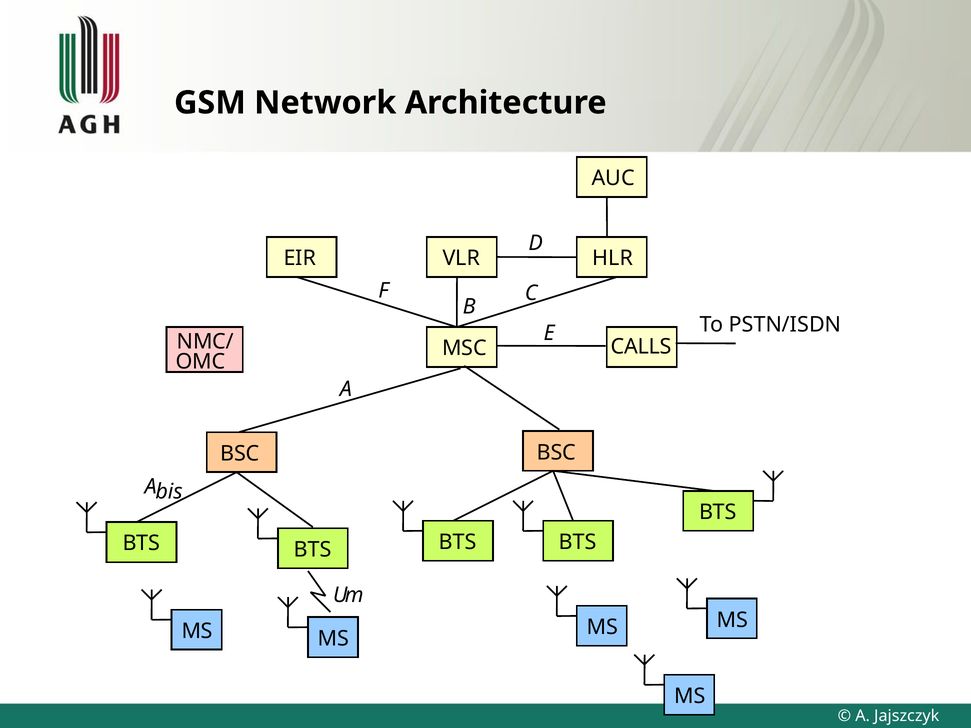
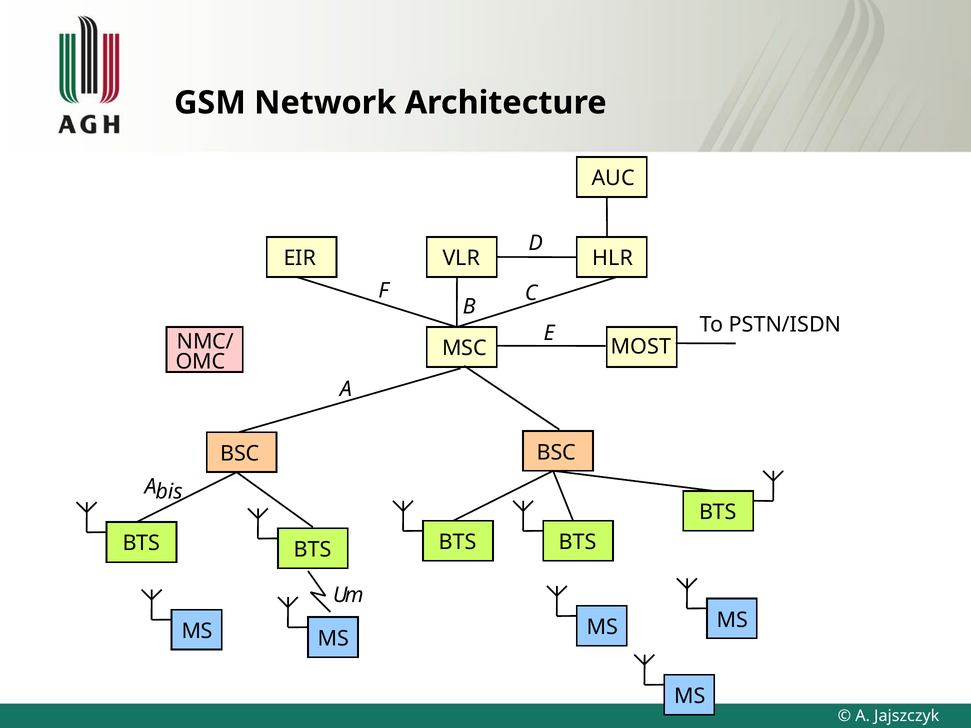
CALLS: CALLS -> MOST (641, 347)
